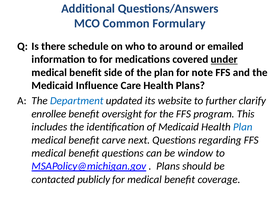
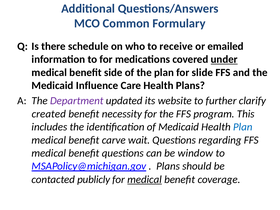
around: around -> receive (176, 46)
note: note -> slide (202, 72)
Department colour: blue -> purple (77, 101)
enrollee: enrollee -> created (49, 114)
oversight: oversight -> necessity (122, 114)
next: next -> wait (139, 140)
medical underline: none -> present (145, 179)
